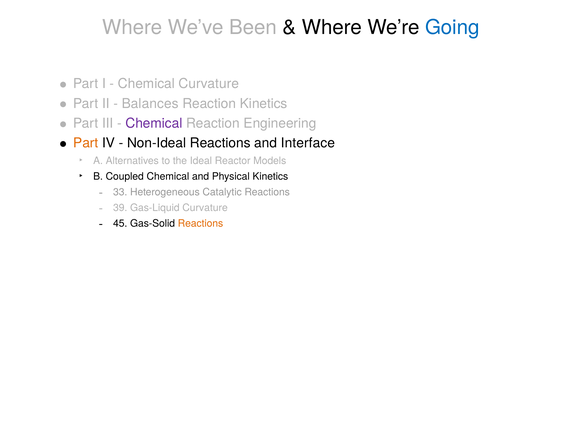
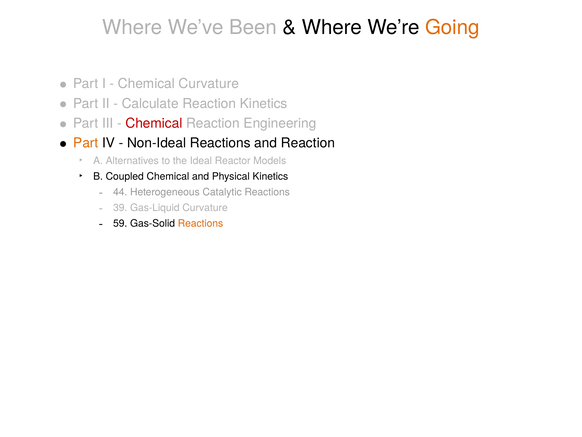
Going colour: blue -> orange (452, 27)
Balances: Balances -> Calculate (150, 103)
Chemical colour: purple -> red (154, 123)
and Interface: Interface -> Reaction (308, 143)
33: 33 -> 44 (120, 192)
45: 45 -> 59 (120, 223)
